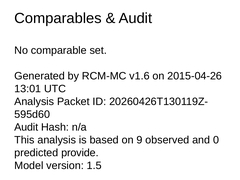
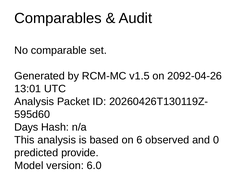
v1.6: v1.6 -> v1.5 (139, 76)
2015-04-26: 2015-04-26 -> 2092-04-26 (195, 76)
Audit: Audit -> Days (26, 127)
9: 9 -> 6 (139, 140)
1.5: 1.5 -> 6.0 (94, 166)
